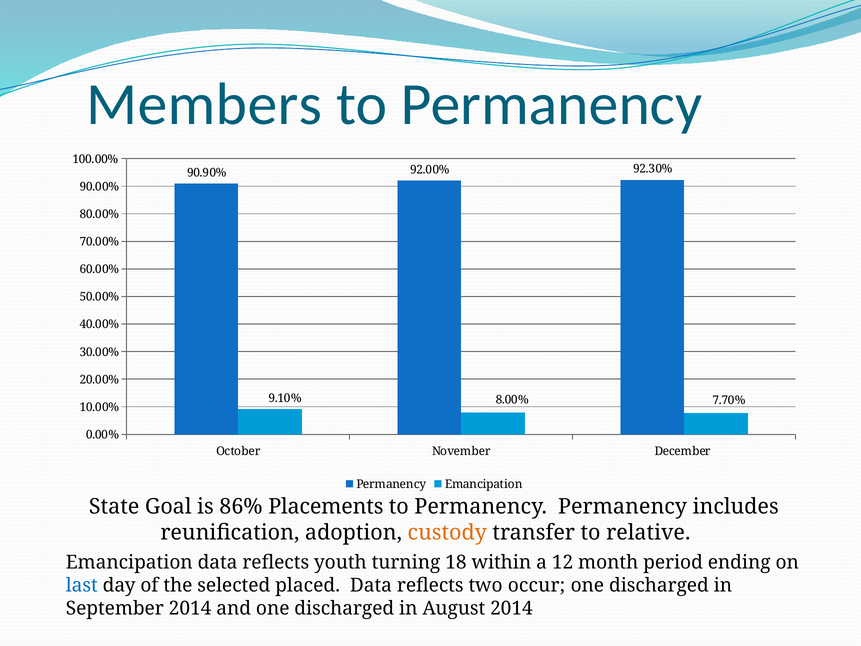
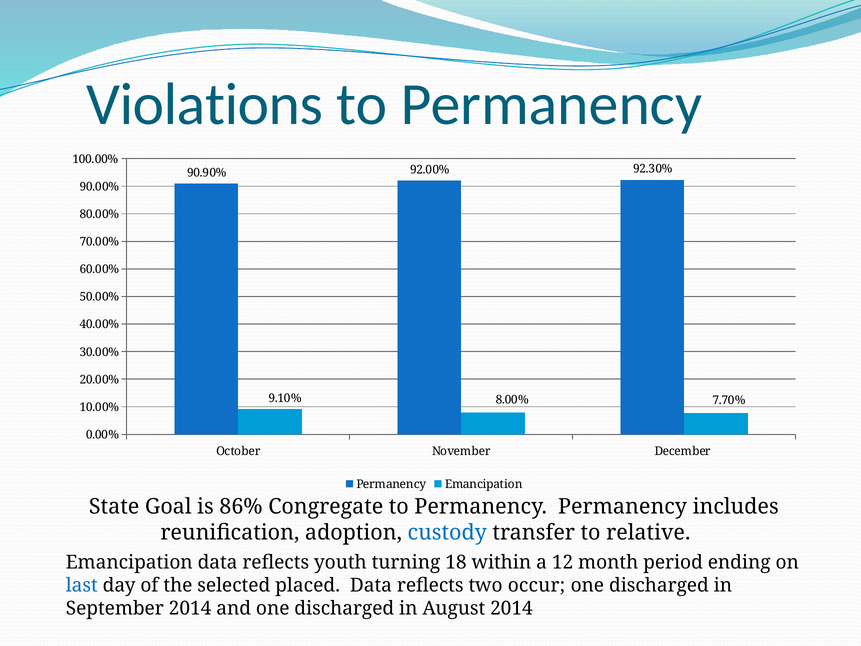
Members: Members -> Violations (205, 105)
Placements: Placements -> Congregate (326, 507)
custody colour: orange -> blue (447, 532)
